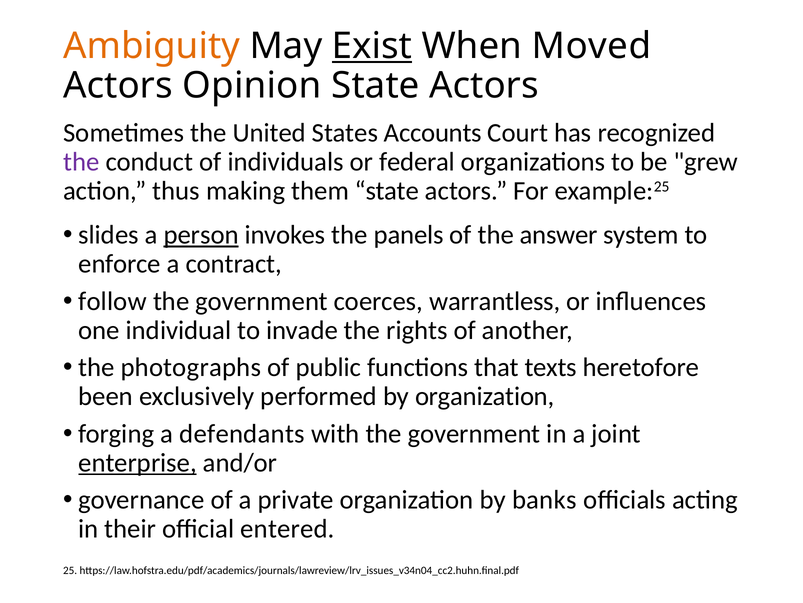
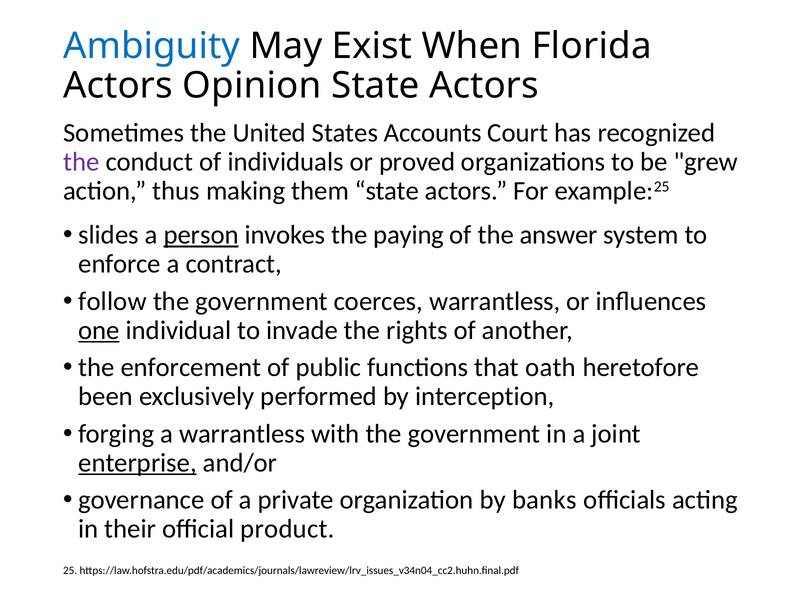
Ambiguity colour: orange -> blue (152, 46)
Exist underline: present -> none (372, 46)
Moved: Moved -> Florida (592, 46)
federal: federal -> proved (417, 162)
panels: panels -> paying (409, 235)
one underline: none -> present (99, 330)
photographs: photographs -> enforcement (191, 367)
texts: texts -> oath (551, 367)
by organization: organization -> interception (485, 396)
a defendants: defendants -> warrantless (242, 433)
entered: entered -> product (287, 528)
